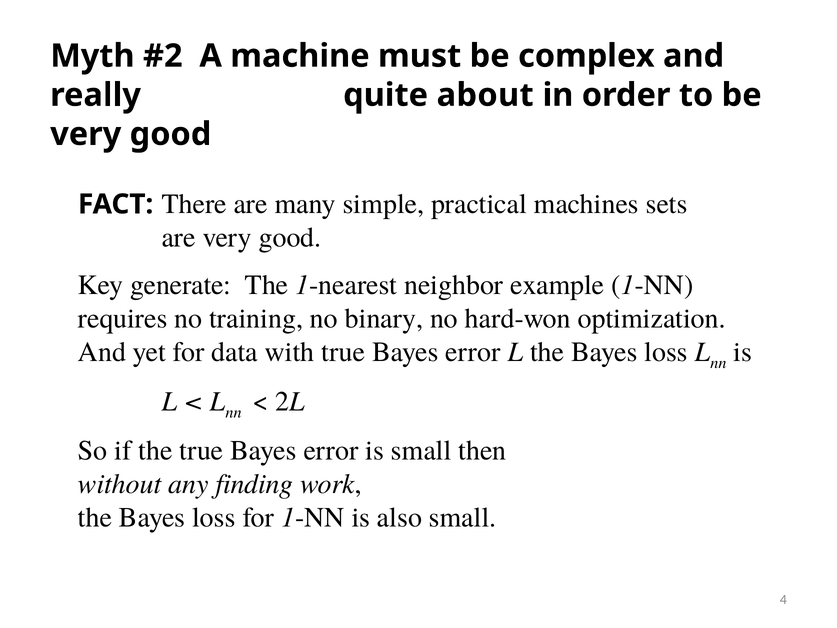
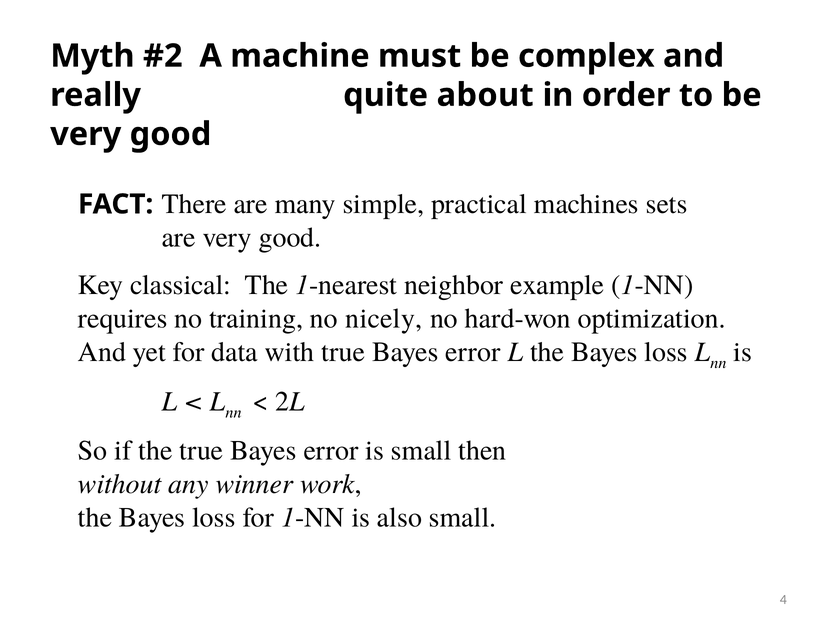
generate: generate -> classical (181, 285)
binary: binary -> nicely (384, 319)
finding: finding -> winner (254, 484)
